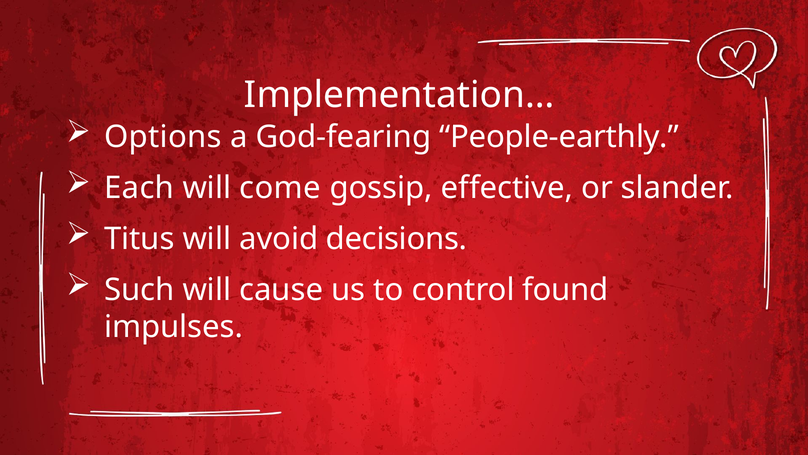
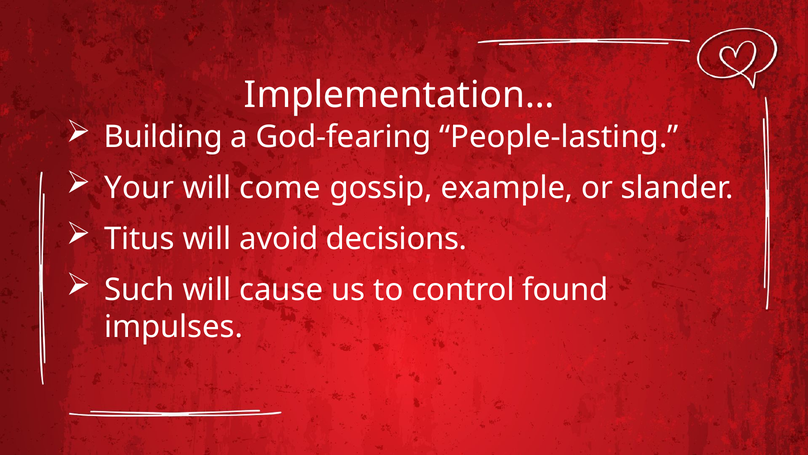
Options: Options -> Building (163, 137)
People-earthly: People-earthly -> People-lasting (559, 137)
Each: Each -> Your (139, 188)
effective: effective -> example (507, 188)
